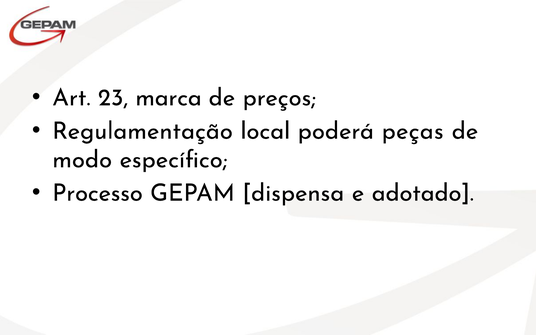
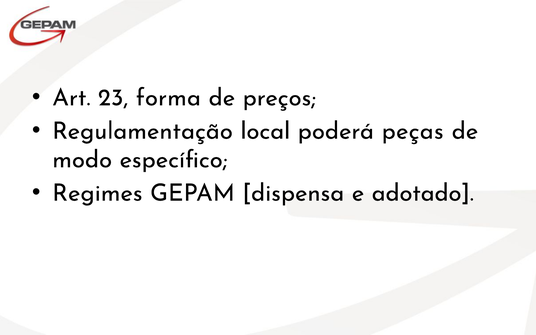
marca: marca -> forma (168, 98)
Processo: Processo -> Regimes (97, 193)
